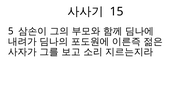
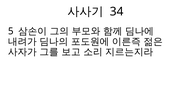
15: 15 -> 34 (117, 12)
